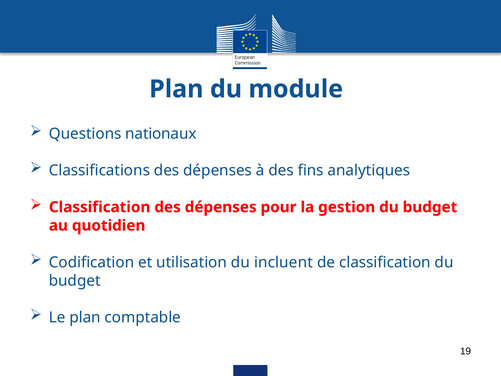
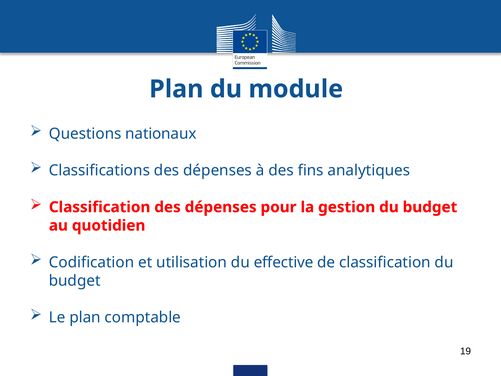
incluent: incluent -> effective (284, 262)
